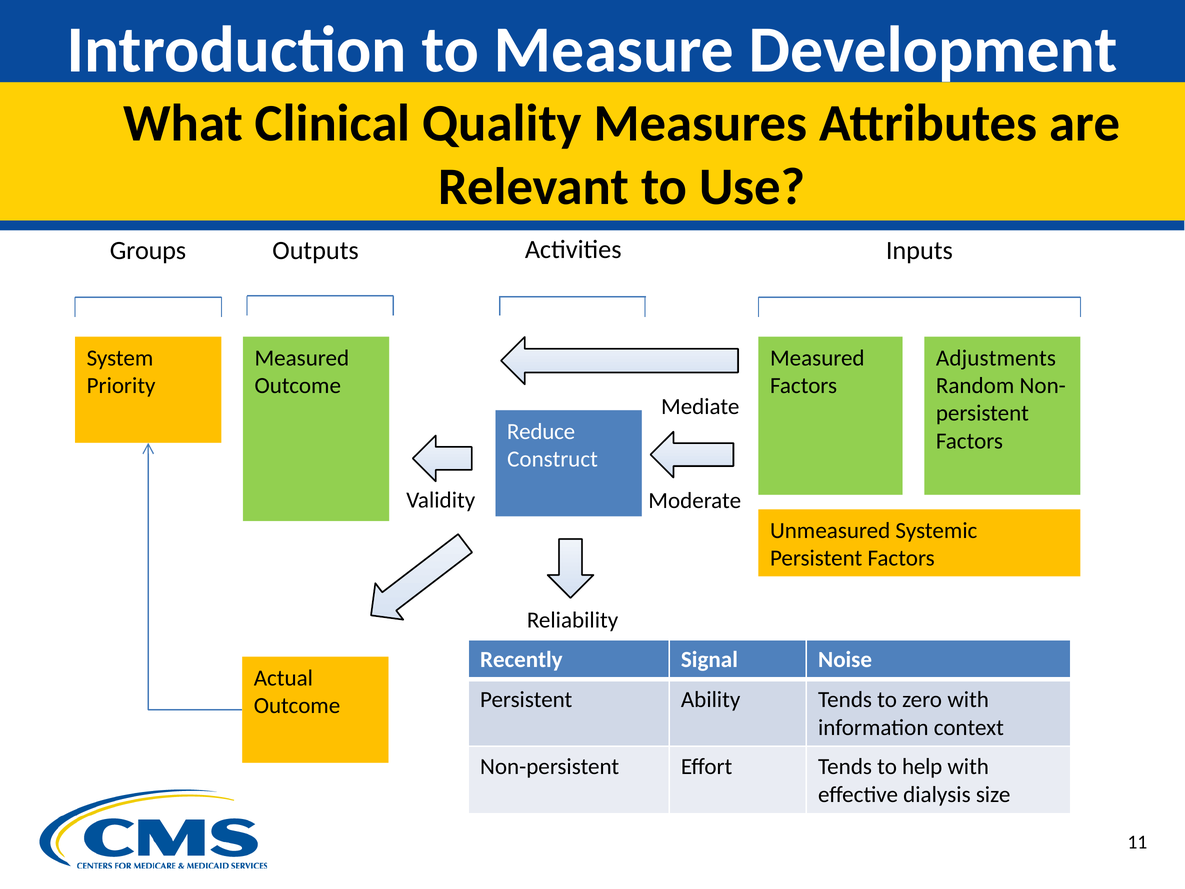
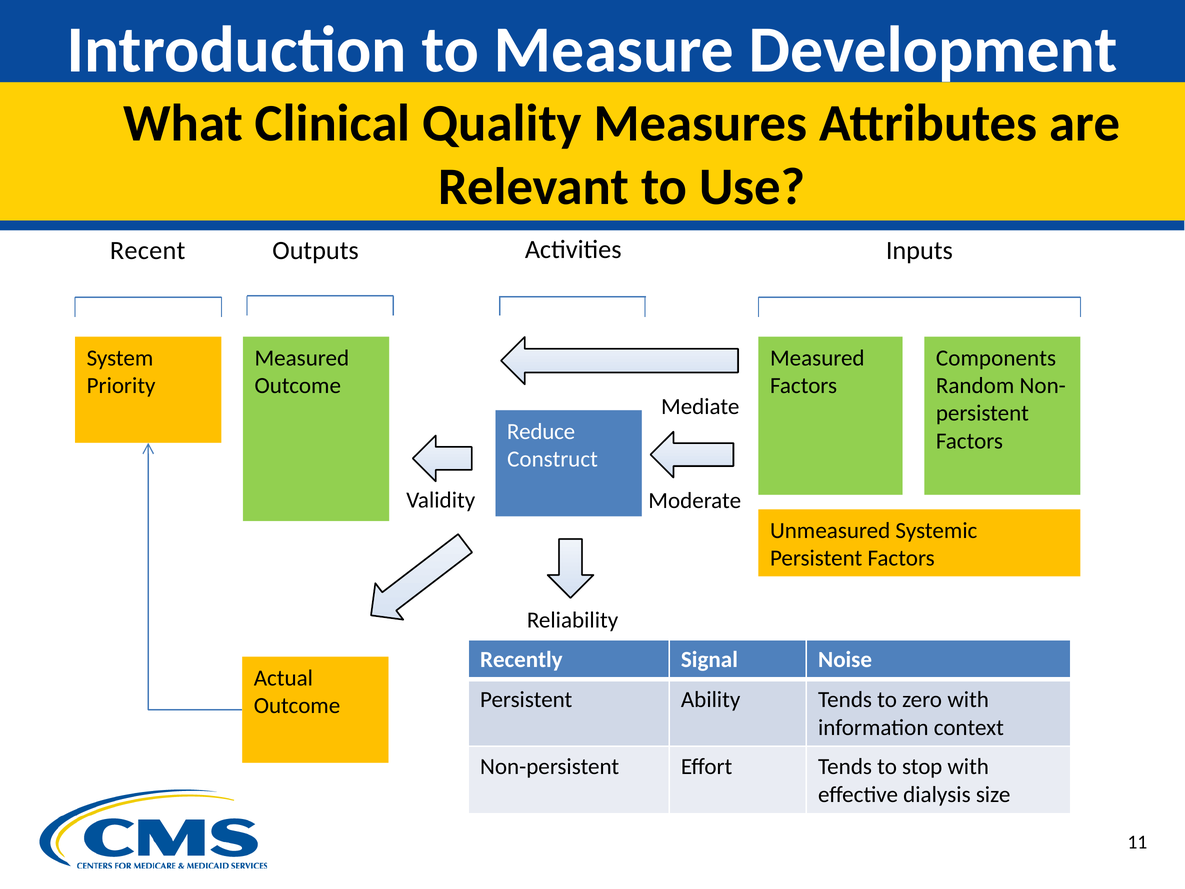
Groups: Groups -> Recent (148, 250)
Adjustments: Adjustments -> Components (996, 358)
help: help -> stop (922, 766)
